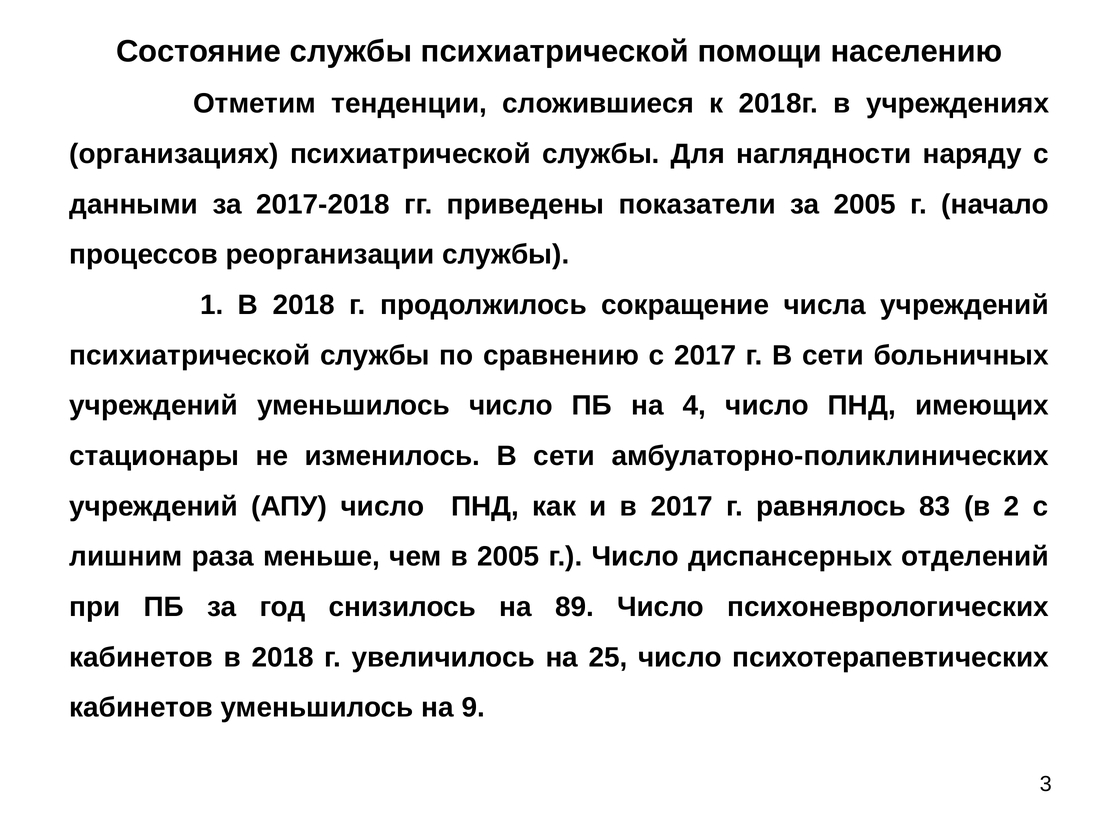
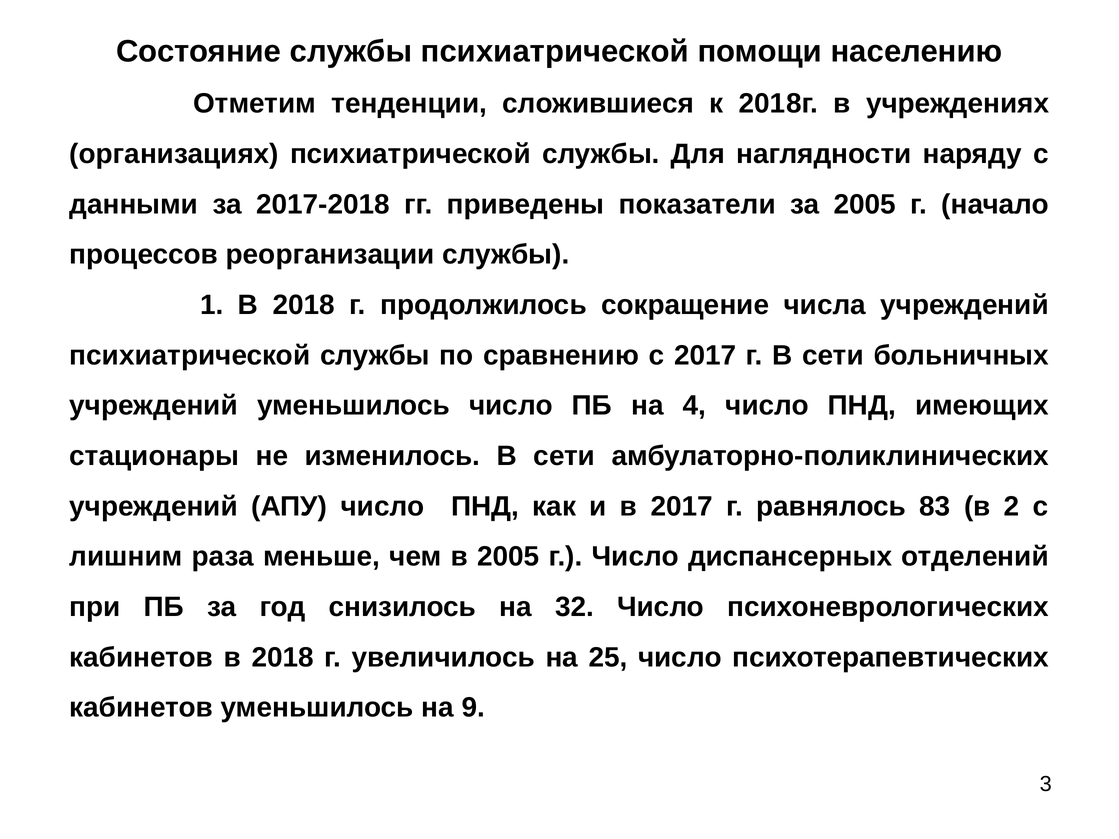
89: 89 -> 32 (575, 607)
